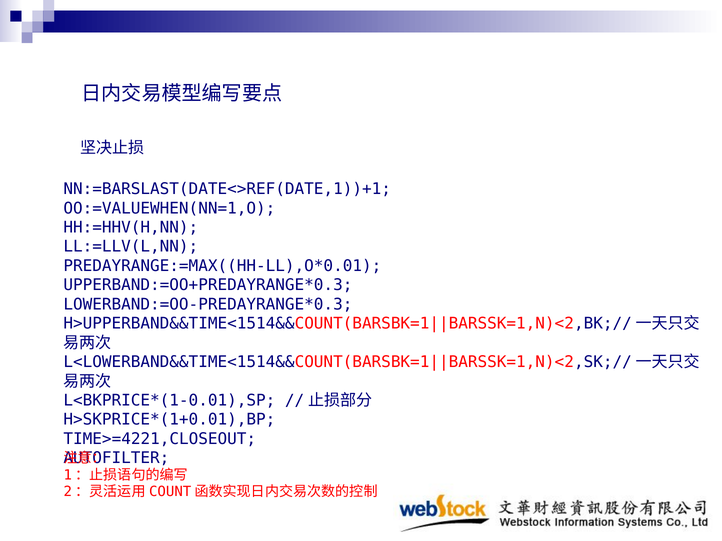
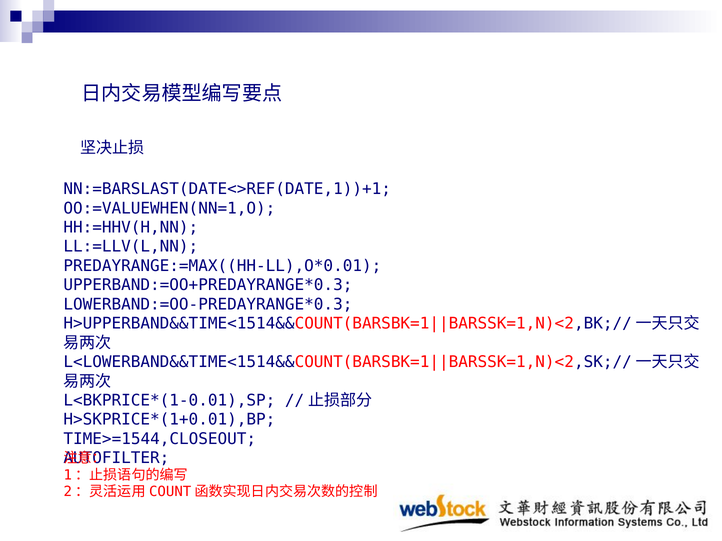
TIME>=4221,CLOSEOUT: TIME>=4221,CLOSEOUT -> TIME>=1544,CLOSEOUT (160, 439)
